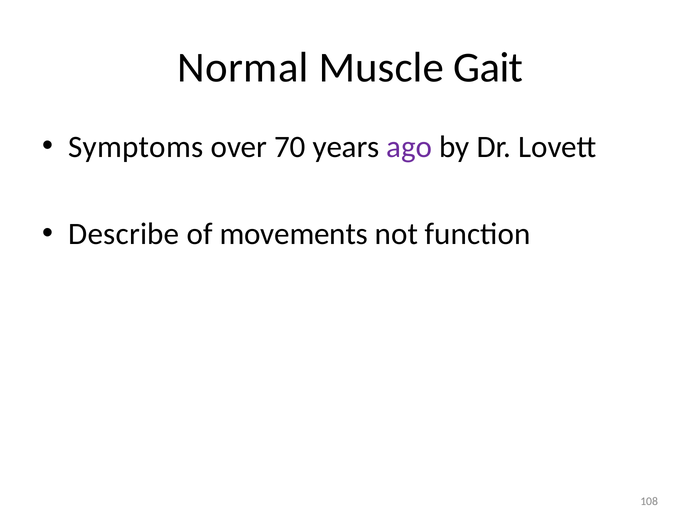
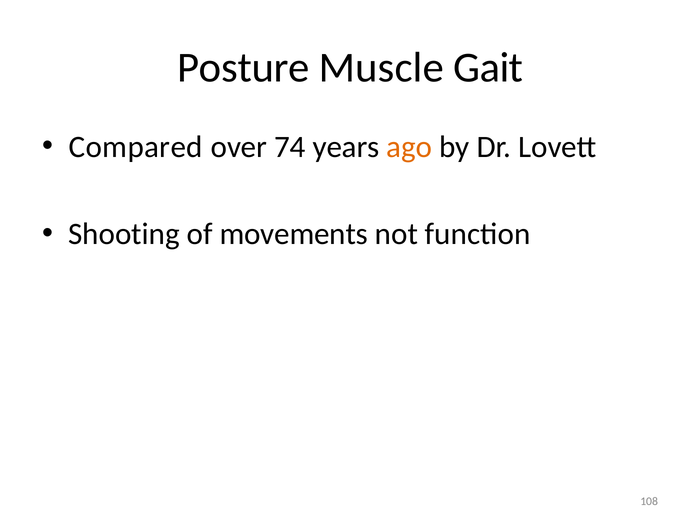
Normal: Normal -> Posture (243, 68)
Symptoms: Symptoms -> Compared (136, 147)
70: 70 -> 74 (290, 147)
ago colour: purple -> orange (409, 147)
Describe: Describe -> Shooting (124, 234)
